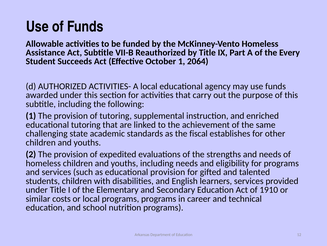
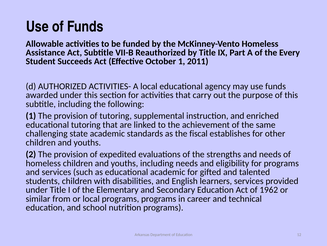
2064: 2064 -> 2011 (198, 61)
educational provision: provision -> academic (168, 172)
1910: 1910 -> 1962 (269, 189)
costs: costs -> from (61, 198)
